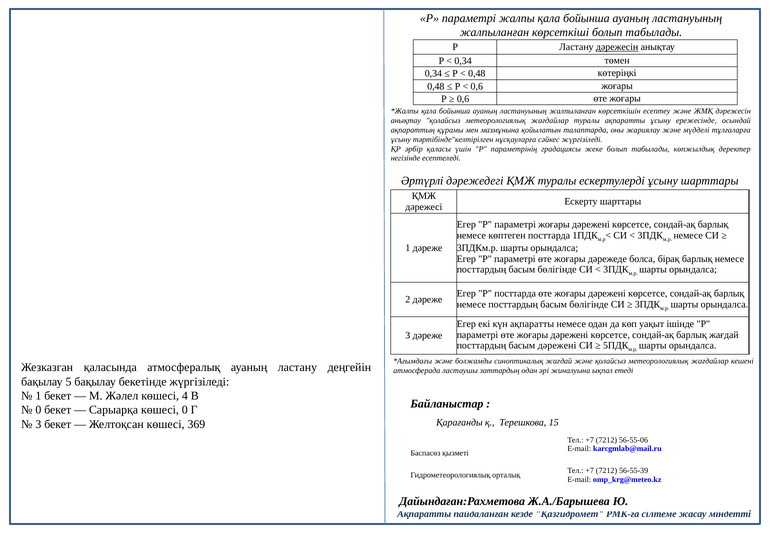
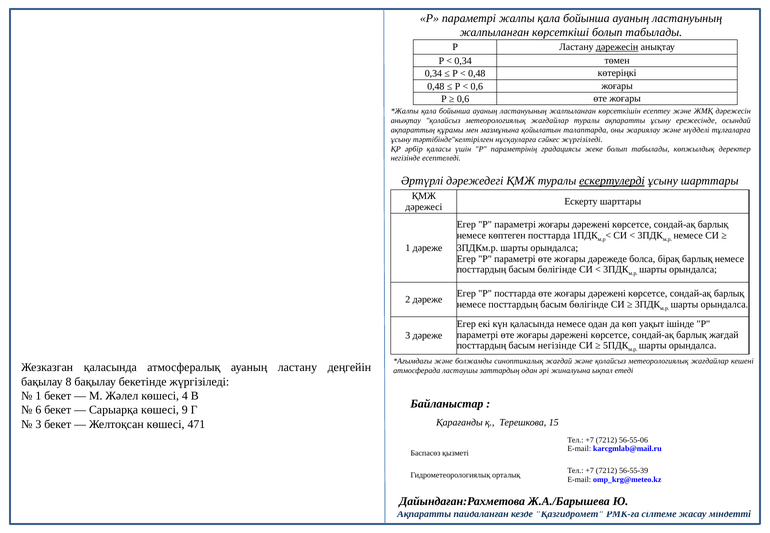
ескертулерді underline: none -> present (612, 181)
күн ақпаратты: ақпаратты -> қаласында (532, 324)
басым дәрежені: дәрежені -> негізінде (557, 346)
5: 5 -> 8 (69, 382)
0: 0 -> 6 (38, 410)
көшесі 0: 0 -> 9 (185, 410)
369: 369 -> 471 (196, 424)
